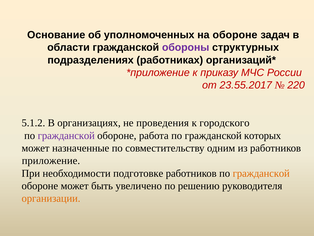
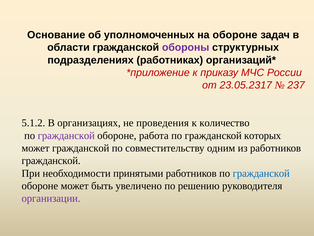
23.55.2017: 23.55.2017 -> 23.05.2317 (246, 85)
220: 220 -> 237 (296, 85)
городского: городского -> количество (225, 123)
может назначенные: назначенные -> гражданской (81, 148)
приложение: приложение -> гражданской (51, 160)
подготовке: подготовке -> принятыми (138, 173)
гражданской colour: orange -> blue (261, 173)
организации colour: orange -> purple (51, 198)
